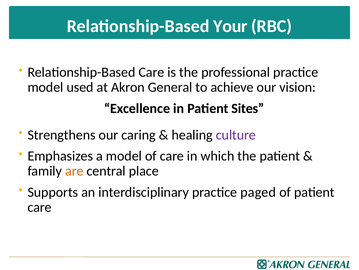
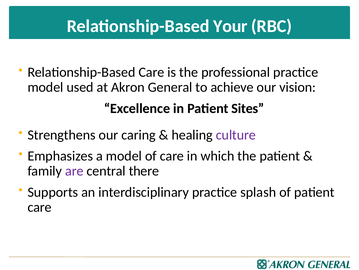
are colour: orange -> purple (74, 171)
place: place -> there (144, 171)
paged: paged -> splash (258, 192)
